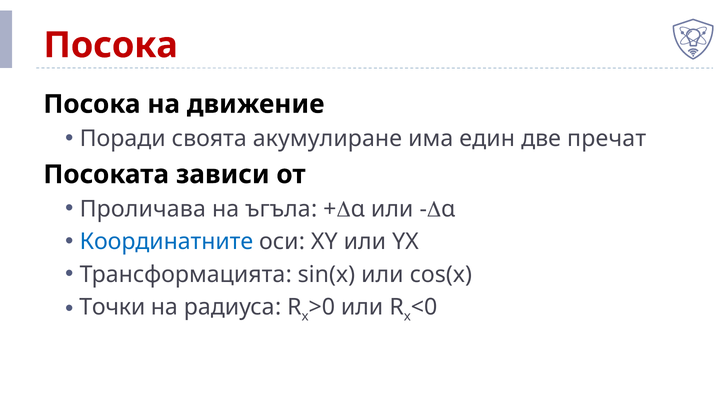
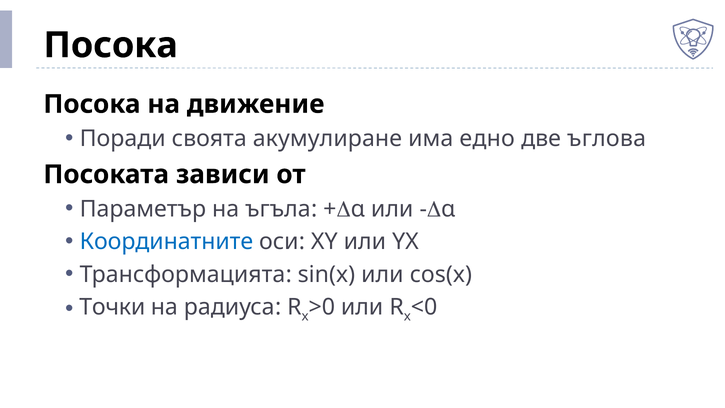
Посока colour: red -> black (111, 45)
един: един -> едно (487, 139)
пречат: пречат -> ъглова (607, 139)
Проличава: Проличава -> Параметър (143, 209)
